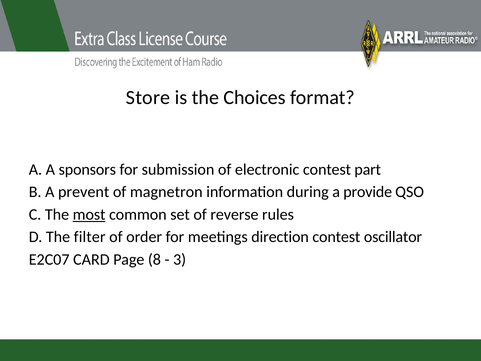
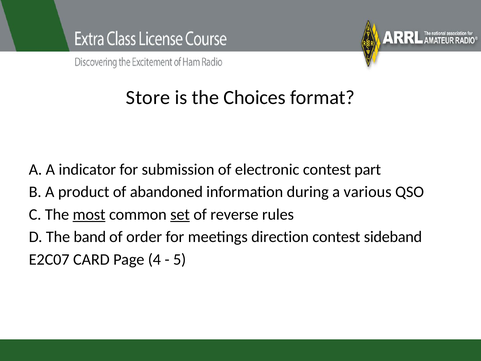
sponsors: sponsors -> indicator (87, 169)
prevent: prevent -> product (84, 192)
magnetron: magnetron -> abandoned (166, 192)
provide: provide -> various (368, 192)
set underline: none -> present (180, 214)
filter: filter -> band (90, 237)
oscillator: oscillator -> sideband (393, 237)
8: 8 -> 4 (154, 259)
3: 3 -> 5 (180, 259)
